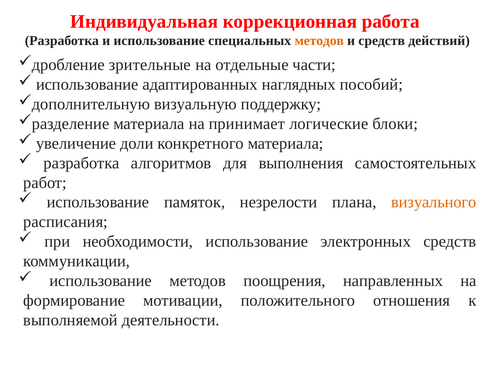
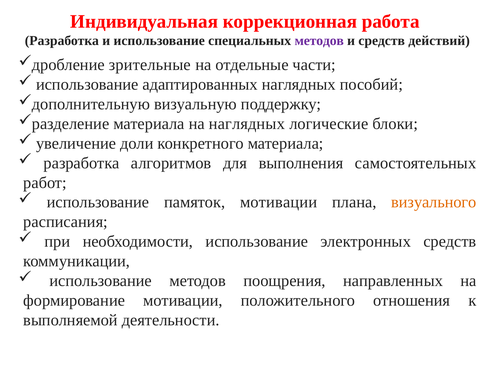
методов colour: orange -> purple (319, 41)
на принимает: принимает -> наглядных (247, 124)
памяток незрелости: незрелости -> мотивации (279, 202)
